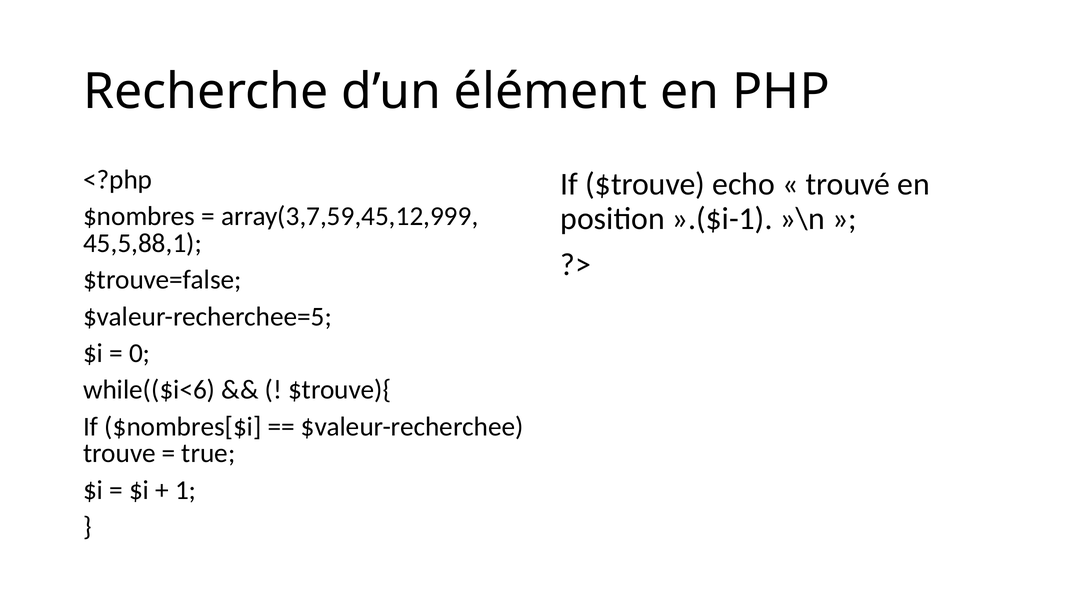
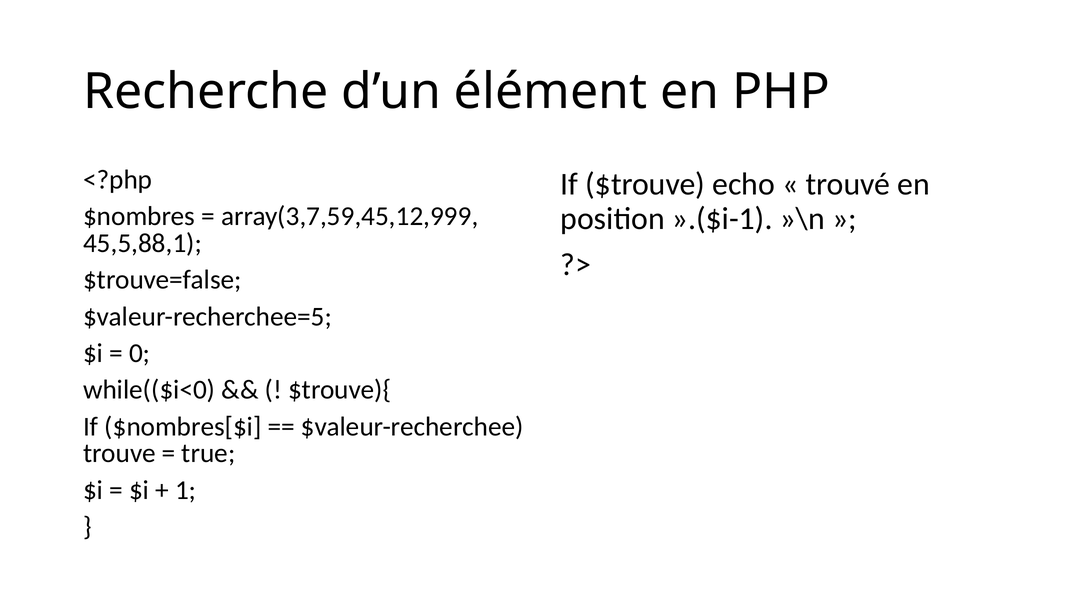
while(($i<6: while(($i<6 -> while(($i<0 (149, 390)
